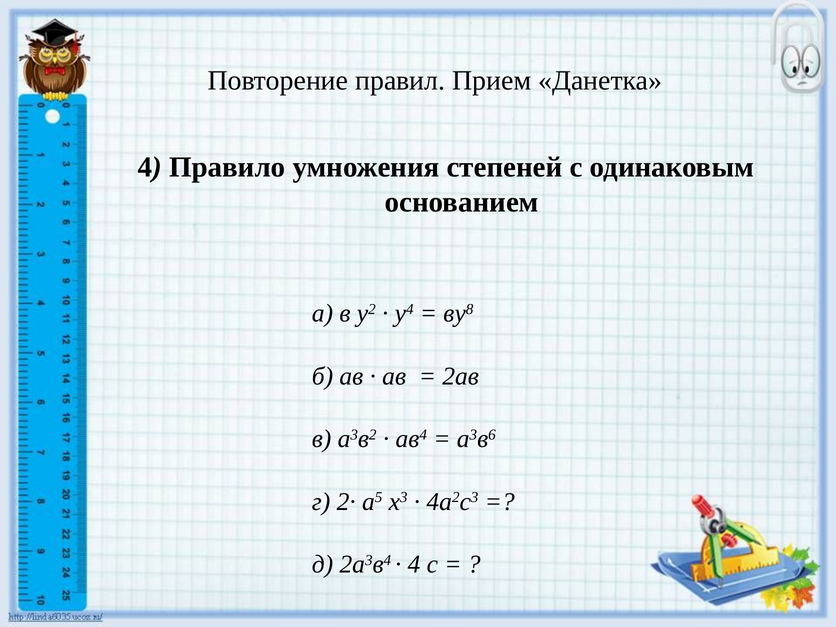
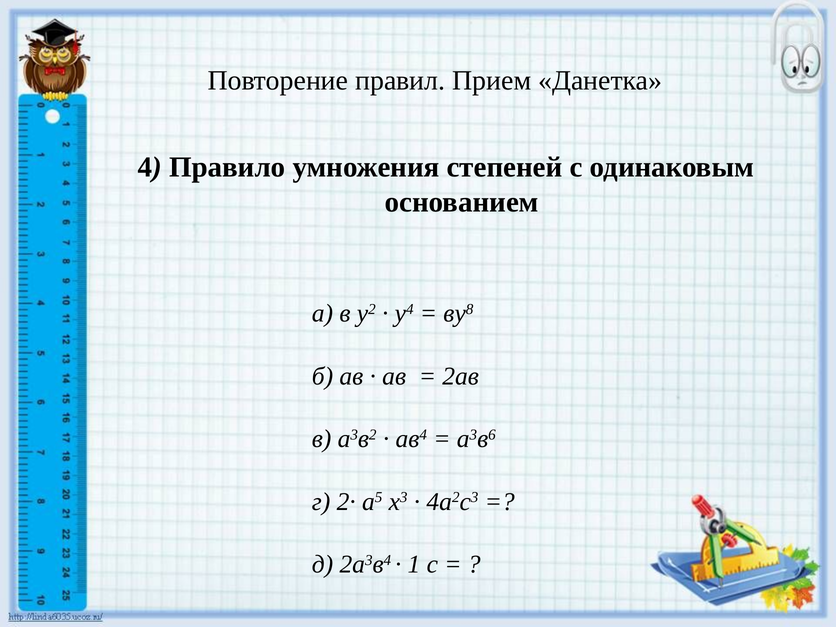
4: 4 -> 1 (414, 564)
